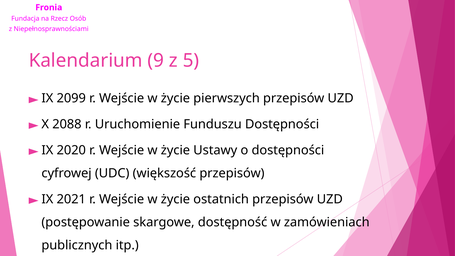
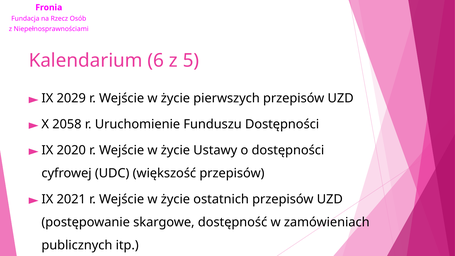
9: 9 -> 6 (156, 60)
2099: 2099 -> 2029 (71, 98)
2088: 2088 -> 2058 (67, 124)
